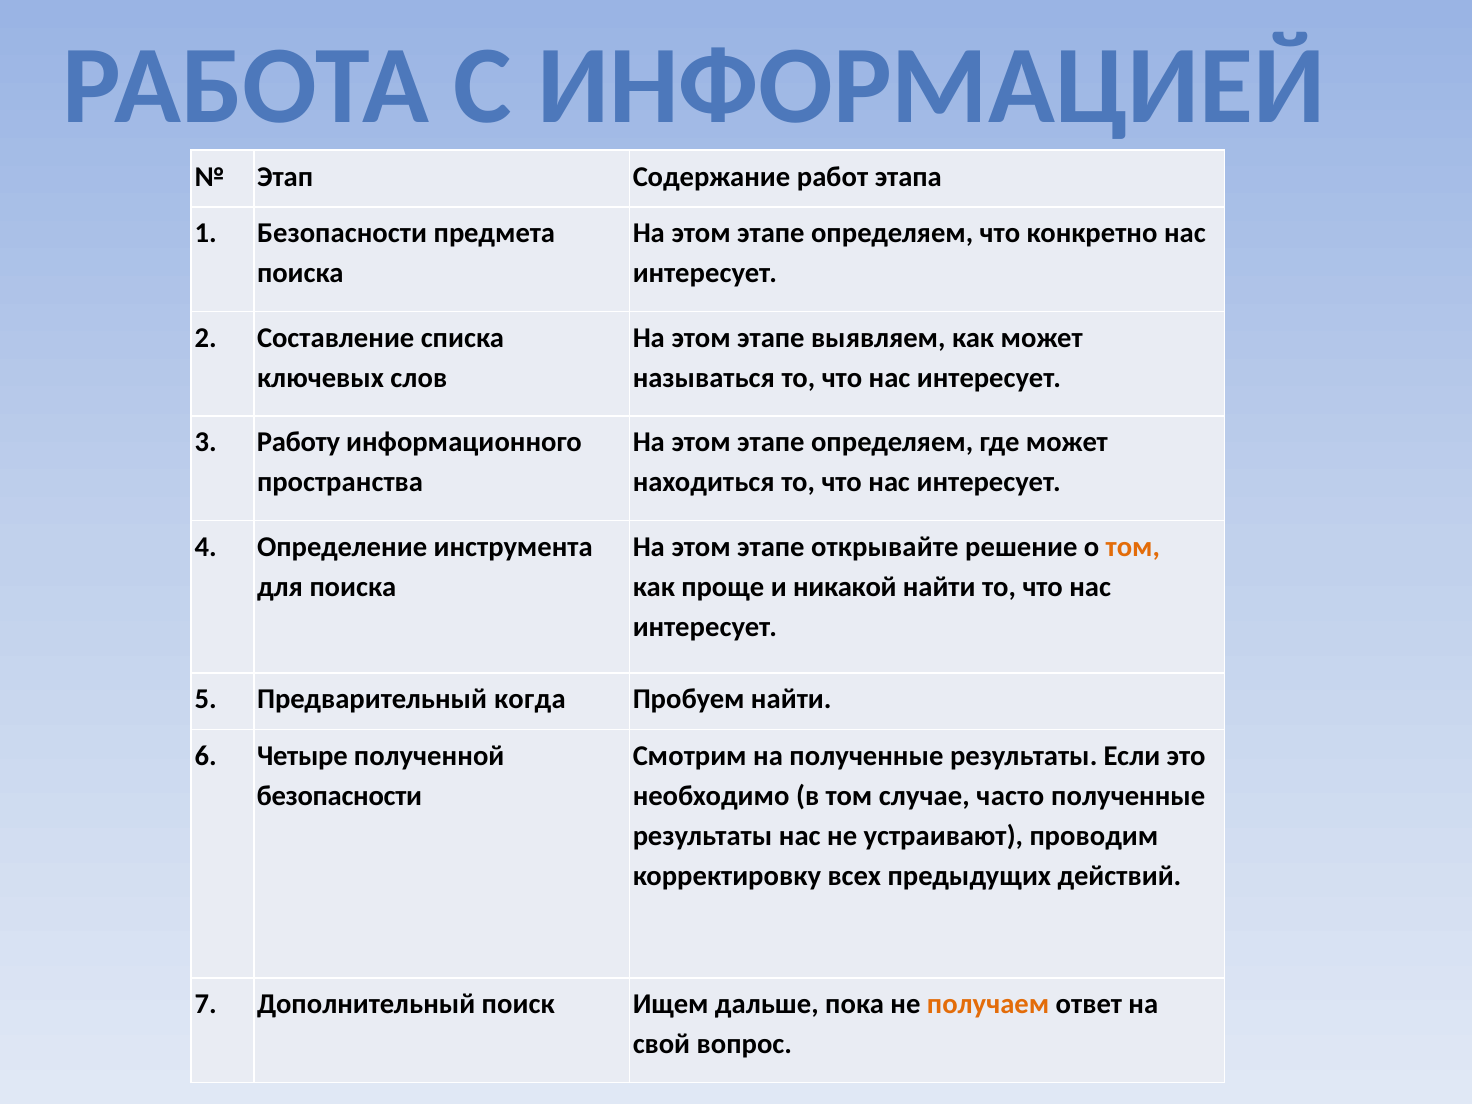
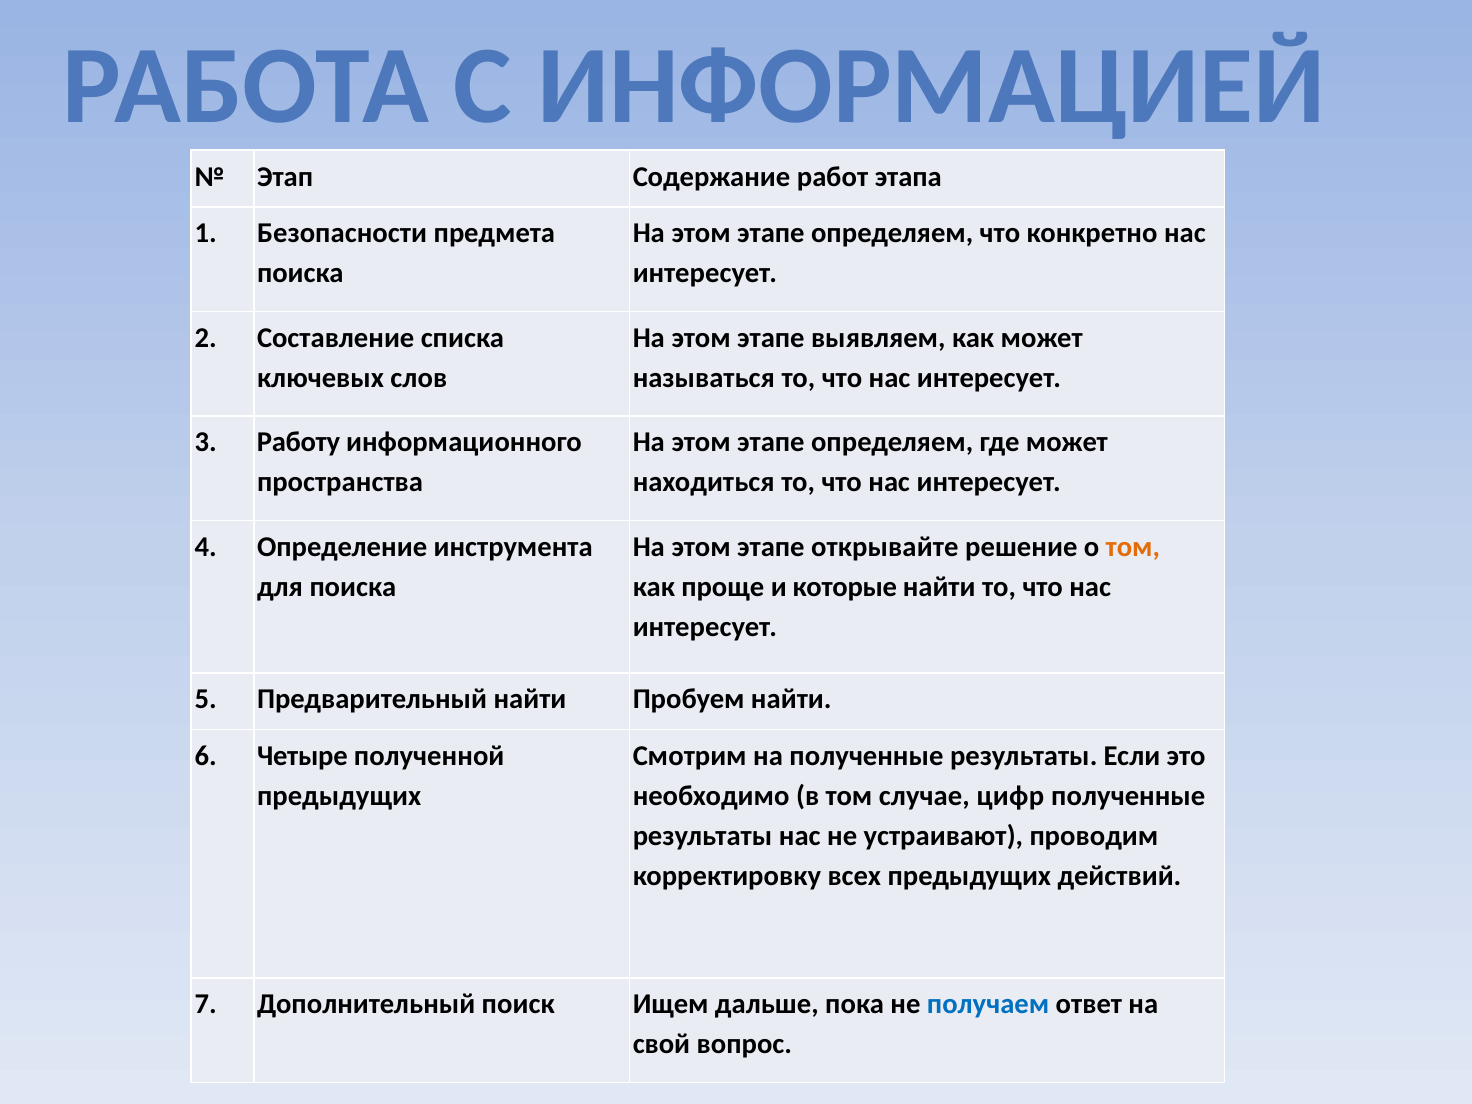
никакой: никакой -> которые (845, 587)
Предварительный когда: когда -> найти (530, 699)
безопасности: безопасности -> предыдущих (339, 796)
часто: часто -> цифр (1010, 796)
получаем colour: orange -> blue (988, 1004)
